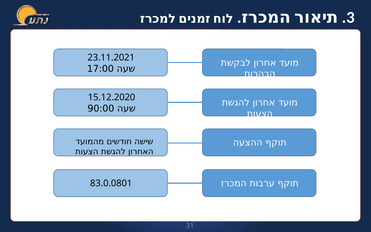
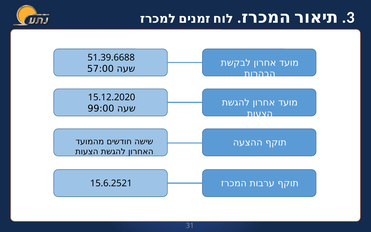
23.11.2021: 23.11.2021 -> 51.39.6688 (111, 58)
17:00: 17:00 -> 57:00 (100, 69)
90:00: 90:00 -> 99:00 (101, 108)
83.0.0801: 83.0.0801 -> 15.6.2521 (111, 183)
